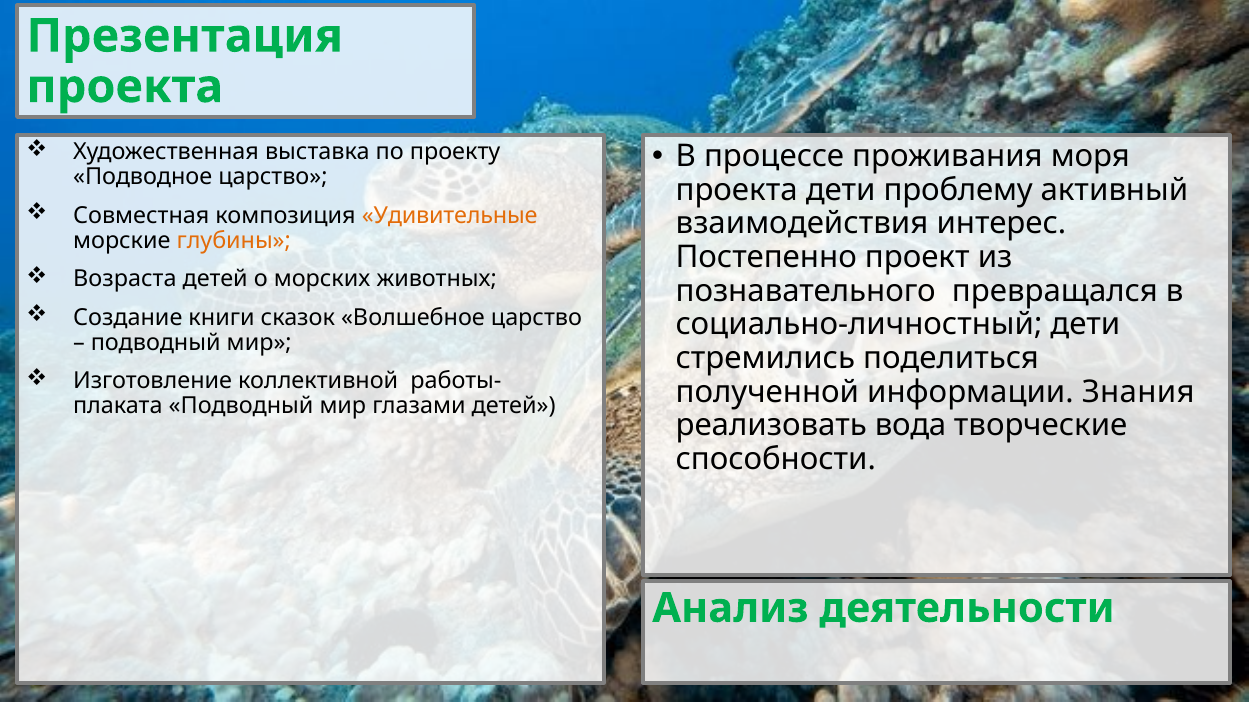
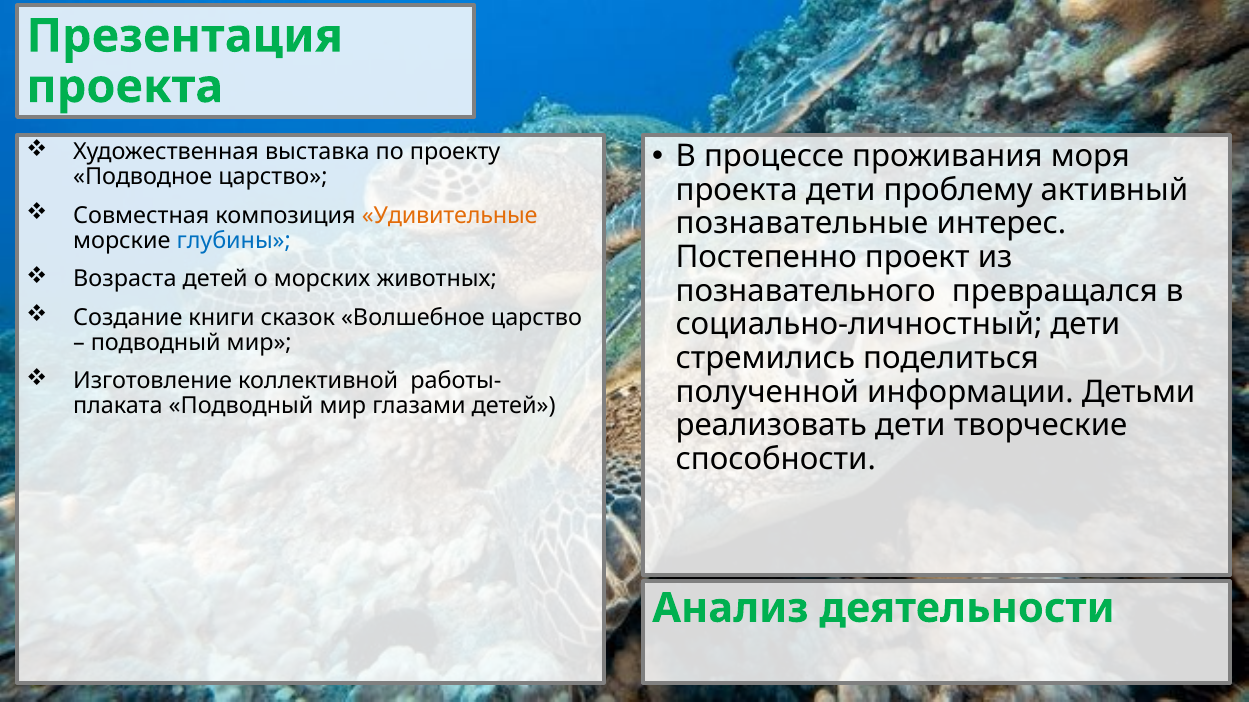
взаимодействия: взаимодействия -> познавательные (802, 224)
глубины colour: orange -> blue (234, 241)
Знания: Знания -> Детьми (1139, 392)
реализовать вода: вода -> дети (910, 426)
